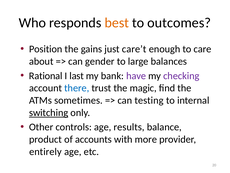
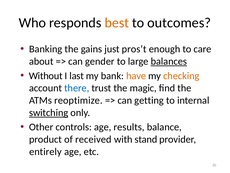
Position: Position -> Banking (46, 49)
care’t: care’t -> pros’t (134, 49)
balances underline: none -> present (169, 61)
Rational: Rational -> Without (46, 76)
have colour: purple -> orange (136, 76)
checking colour: purple -> orange (181, 76)
sometimes: sometimes -> reoptimize (78, 100)
testing: testing -> getting (149, 100)
accounts: accounts -> received (93, 139)
more: more -> stand (146, 139)
